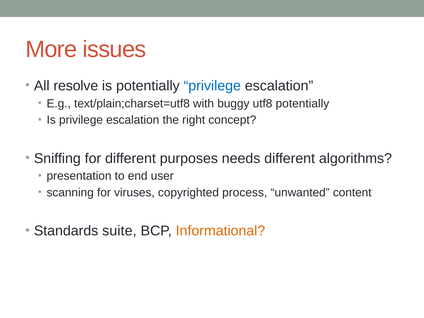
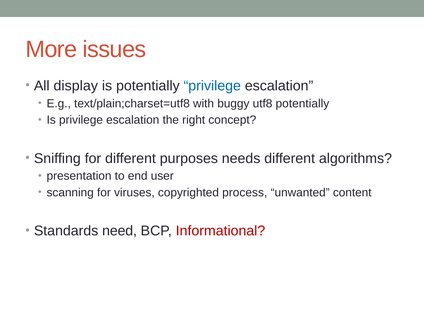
resolve: resolve -> display (76, 86)
suite: suite -> need (120, 231)
Informational colour: orange -> red (220, 231)
